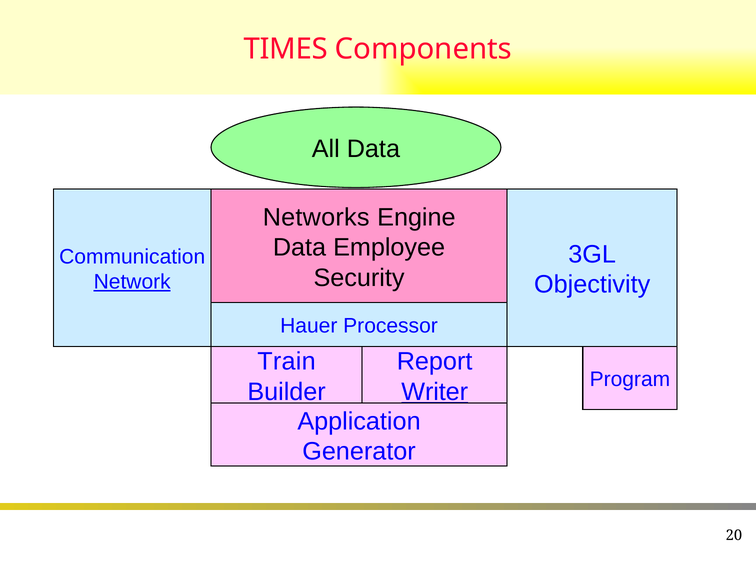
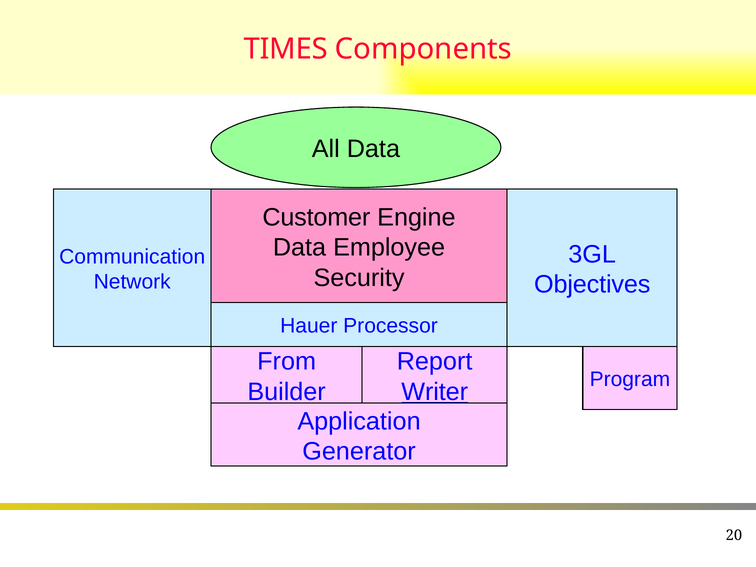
Networks: Networks -> Customer (316, 217)
Network underline: present -> none (132, 282)
Objectivity: Objectivity -> Objectives (592, 285)
Train: Train -> From (287, 361)
